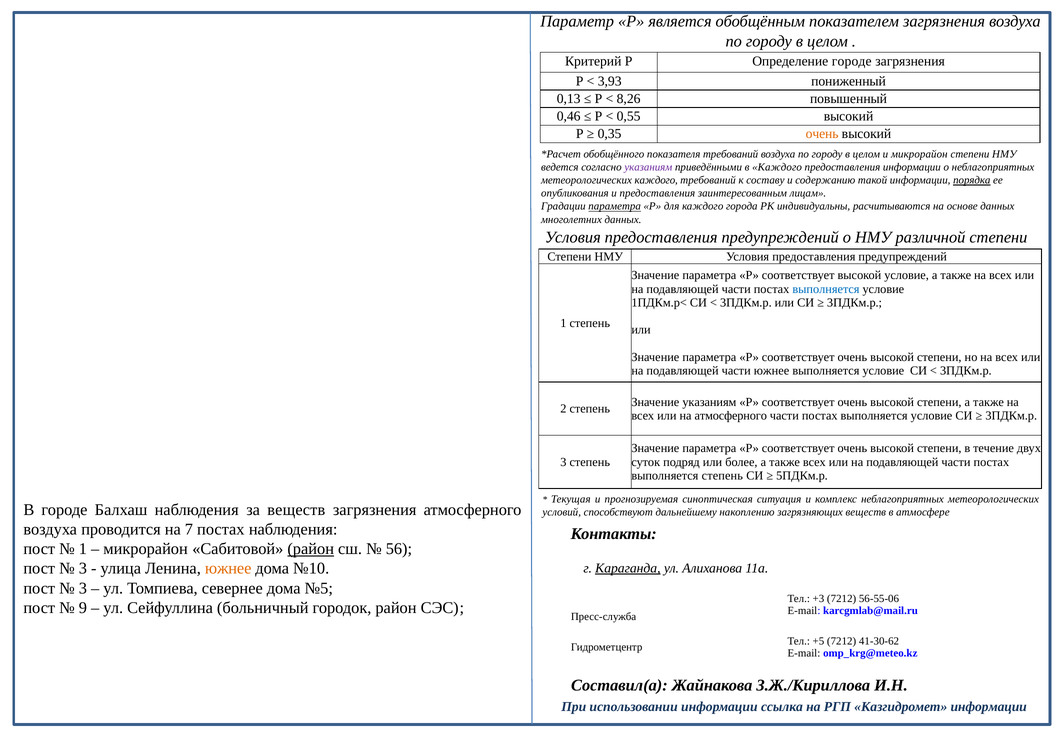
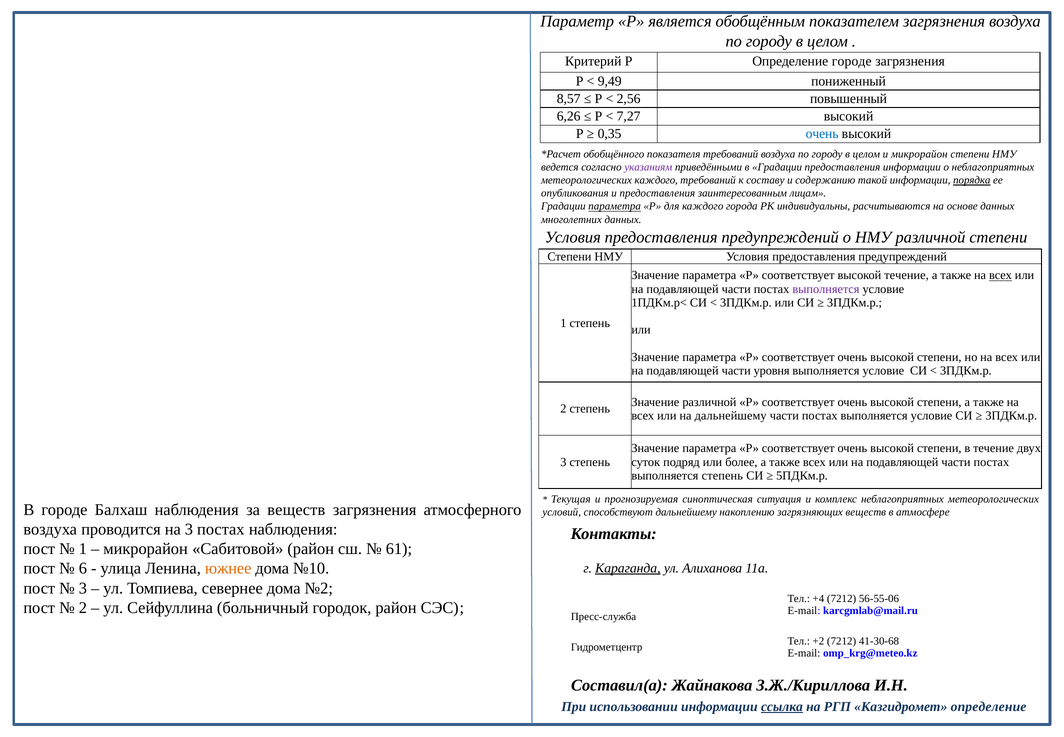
3,93: 3,93 -> 9,49 (610, 81)
0,13: 0,13 -> 8,57 (569, 99)
8,26: 8,26 -> 2,56 (629, 99)
0,46: 0,46 -> 6,26 (569, 116)
0,55: 0,55 -> 7,27 (629, 116)
очень colour: orange -> blue (822, 134)
в Каждого: Каждого -> Градации (777, 167)
высокой условие: условие -> течение (907, 275)
всех underline: none -> present (1000, 275)
выполняется colour: blue -> purple (826, 289)
части южнее: южнее -> уровня (772, 370)
Значение указаниям: указаниям -> различной (709, 402)
на атмосферного: атмосферного -> дальнейшему (731, 415)
на 7: 7 -> 3 (189, 529)
район underline: present -> none (311, 549)
56: 56 -> 61 (399, 549)
3: 3 -> 6 (83, 568)
№5: №5 -> №2 (319, 588)
+3: +3 -> +4 (818, 598)
9: 9 -> 2 (83, 608)
+5: +5 -> +2 (818, 641)
41-30-62: 41-30-62 -> 41-30-68 (879, 641)
ссылка underline: none -> present (782, 706)
Казгидромет информации: информации -> определение (989, 706)
